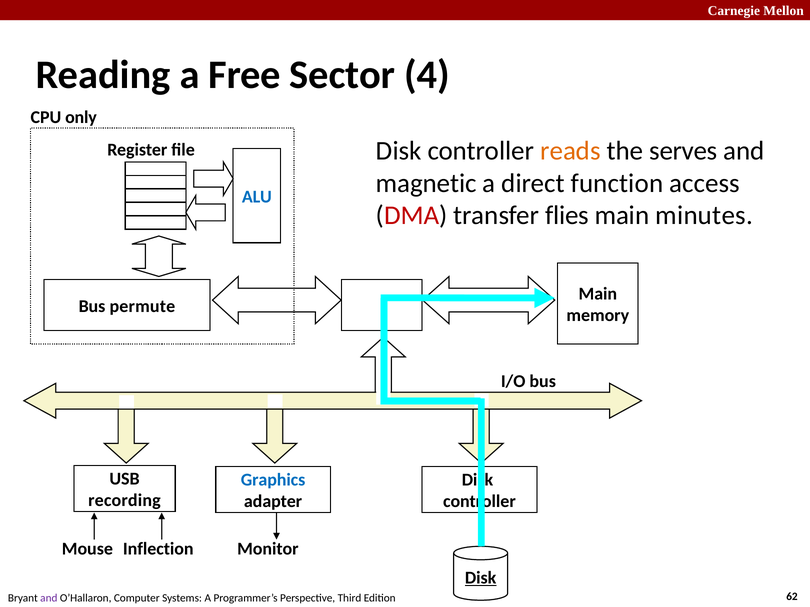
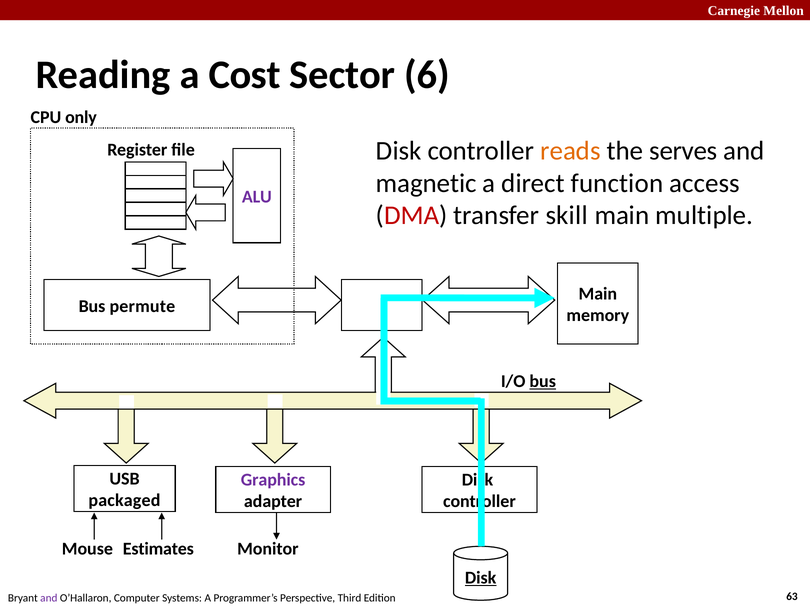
Free: Free -> Cost (245, 75)
4: 4 -> 6 (427, 75)
ALU colour: blue -> purple (257, 197)
flies: flies -> skill (567, 216)
minutes: minutes -> multiple (704, 216)
bus underline: none -> present (543, 382)
Graphics colour: blue -> purple (273, 480)
recording: recording -> packaged (124, 501)
Inflection: Inflection -> Estimates (158, 549)
62: 62 -> 63 (792, 597)
